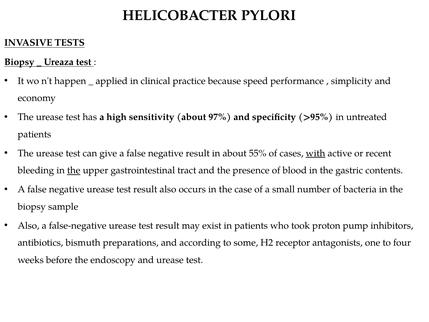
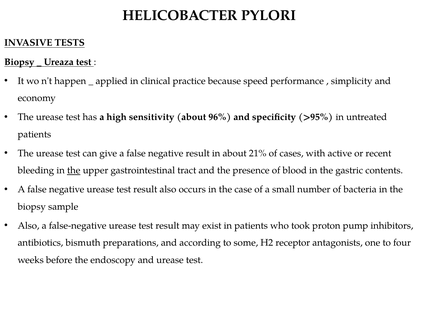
97%: 97% -> 96% (220, 117)
55%: 55% -> 21% (258, 153)
with underline: present -> none (316, 153)
